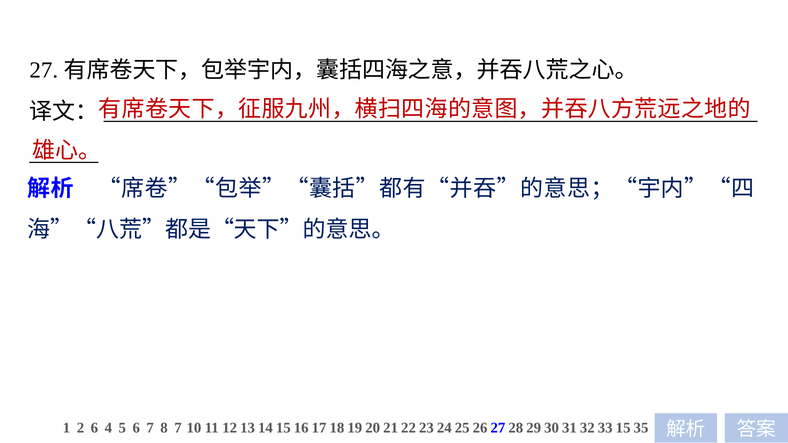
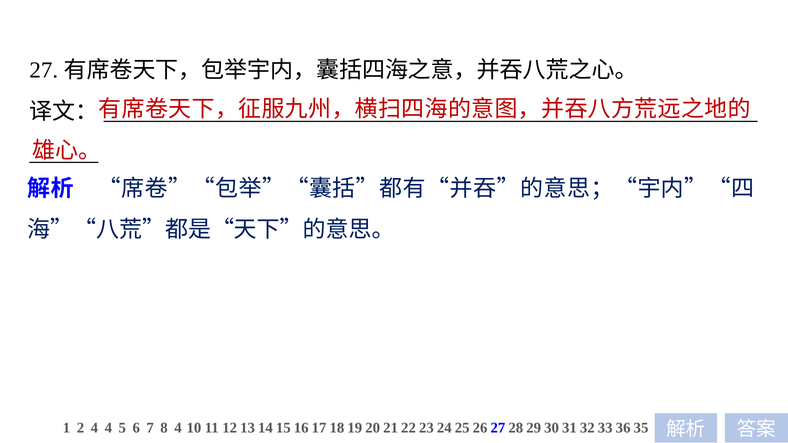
2 6: 6 -> 4 (94, 428)
8 7: 7 -> 4 (178, 428)
15: 15 -> 36 (623, 428)
